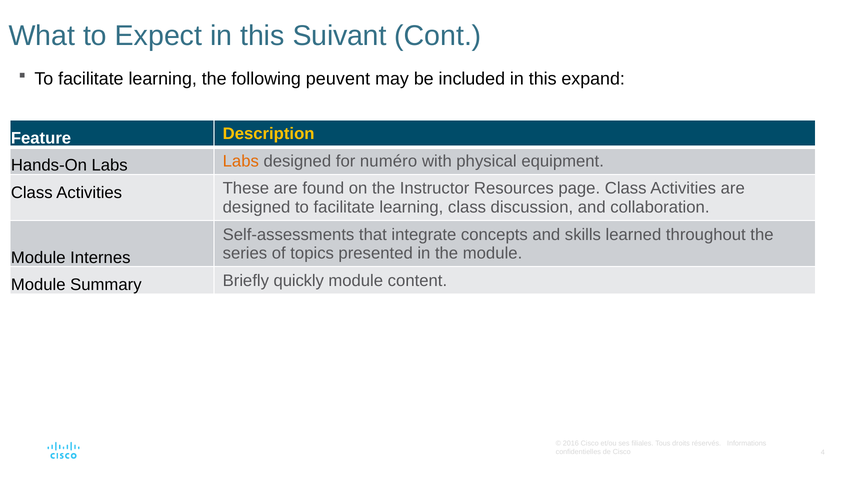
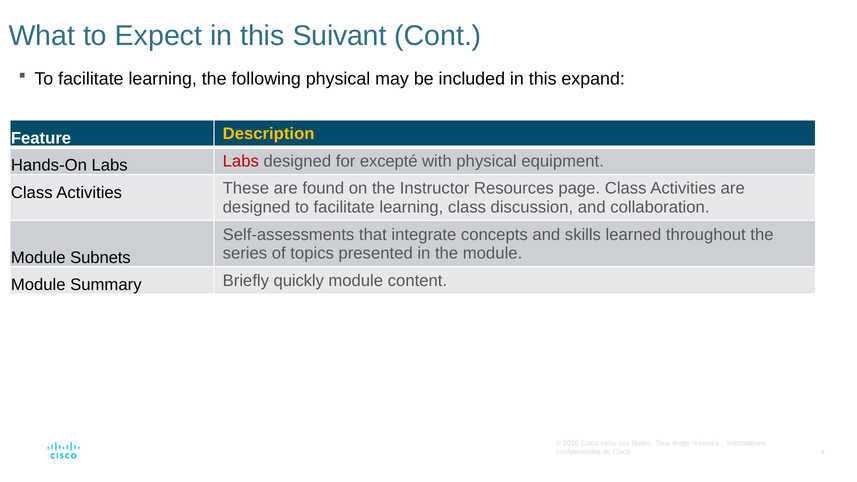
following peuvent: peuvent -> physical (338, 79)
Labs colour: orange -> red (241, 161)
numéro: numéro -> excepté (389, 161)
Internes: Internes -> Subnets (100, 258)
